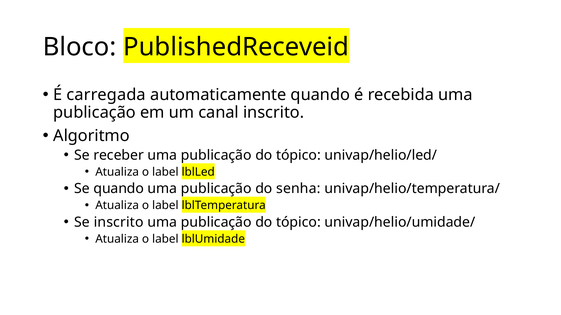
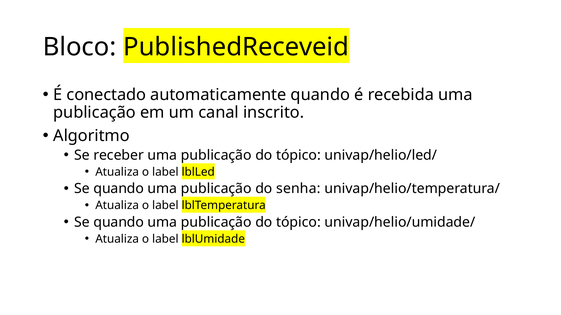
carregada: carregada -> conectado (106, 95)
inscrito: inscrito -> quando (119, 223)
